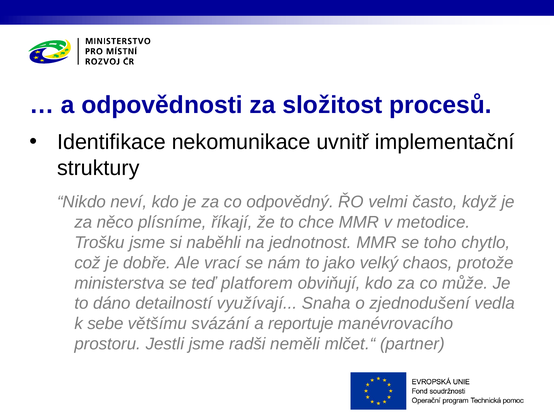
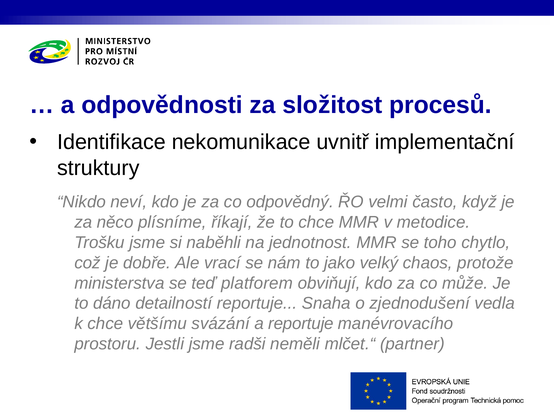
detailností využívají: využívají -> reportuje (257, 303)
k sebe: sebe -> chce (105, 323)
